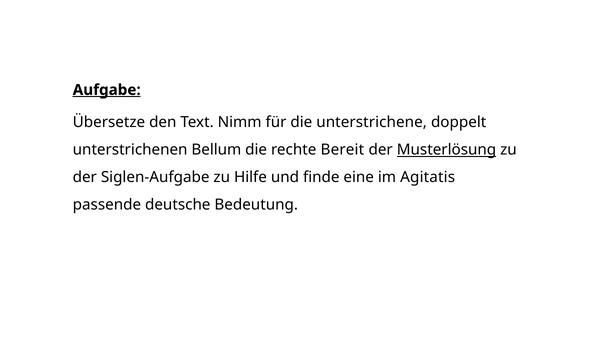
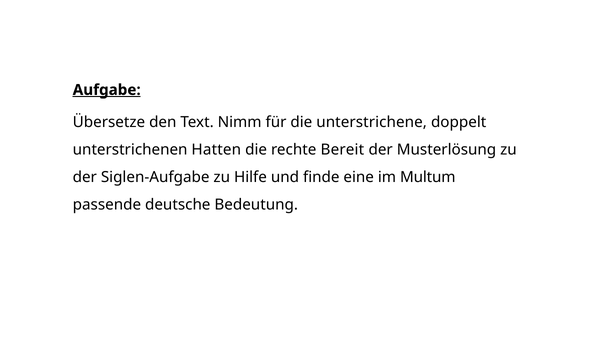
Bellum: Bellum -> Hatten (216, 150)
Musterlösung underline: present -> none (446, 150)
Agitatis: Agitatis -> Multum (428, 177)
